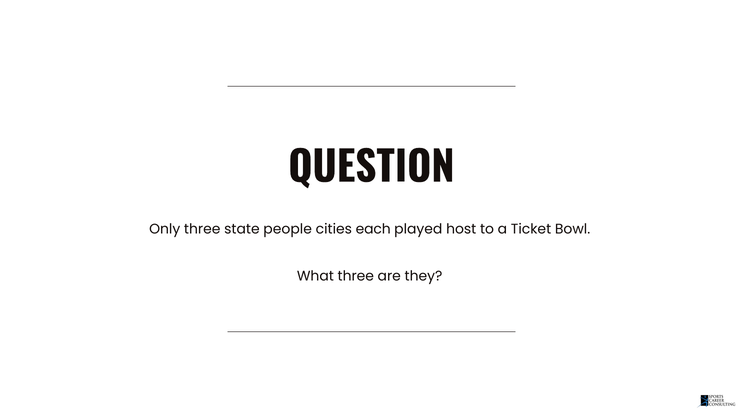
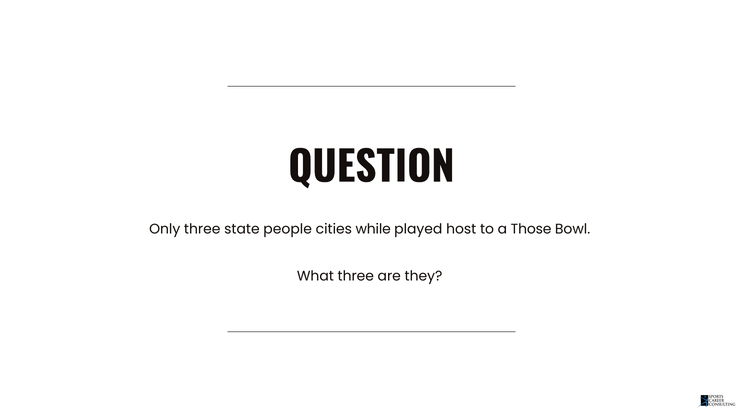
each: each -> while (373, 229)
Ticket: Ticket -> Those (531, 229)
